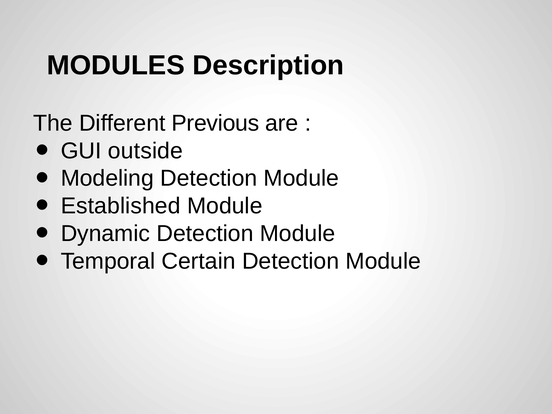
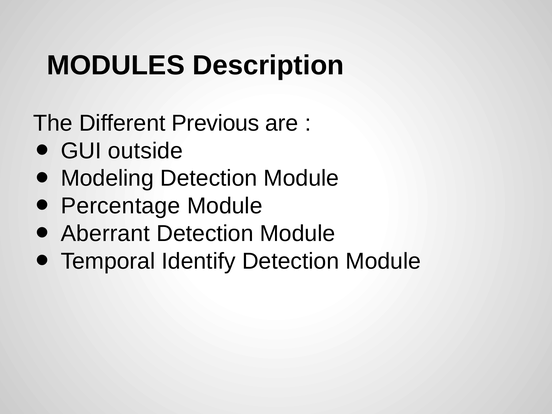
Established: Established -> Percentage (121, 206)
Dynamic: Dynamic -> Aberrant (105, 234)
Certain: Certain -> Identify (199, 261)
